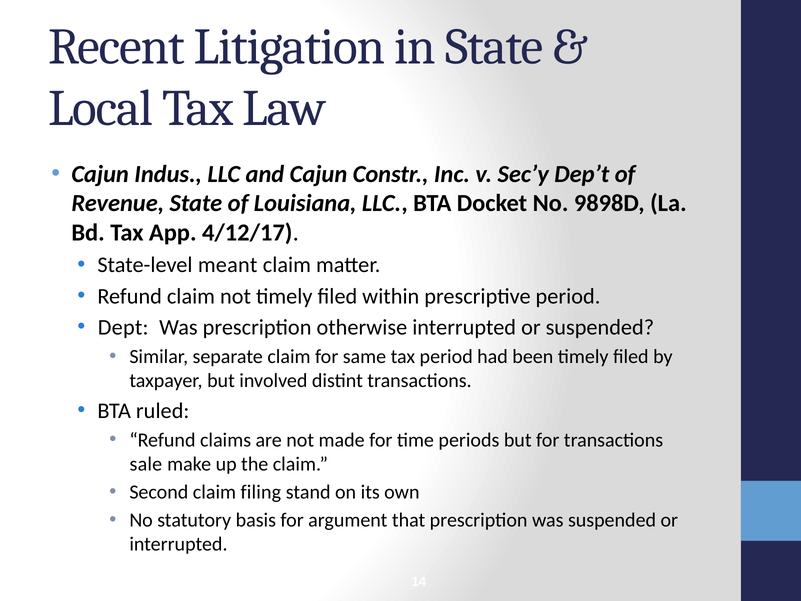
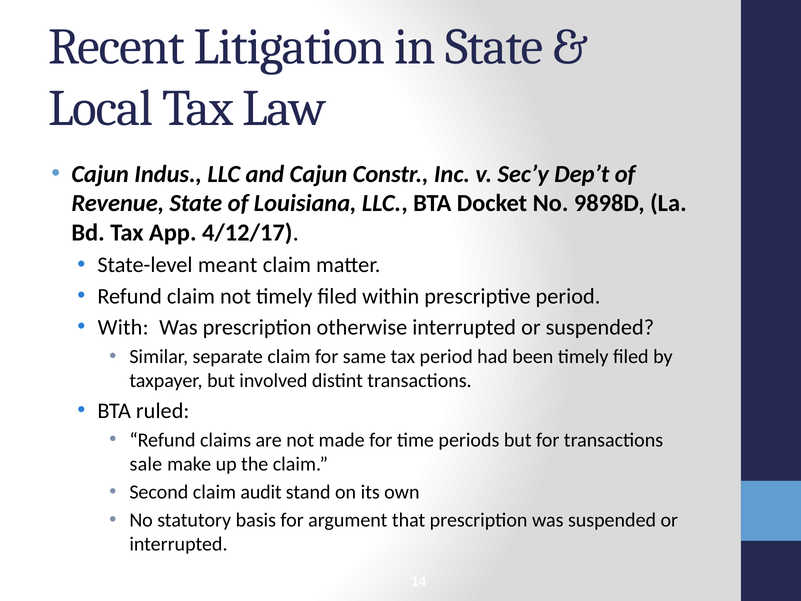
Dept: Dept -> With (123, 327)
filing: filing -> audit (261, 492)
